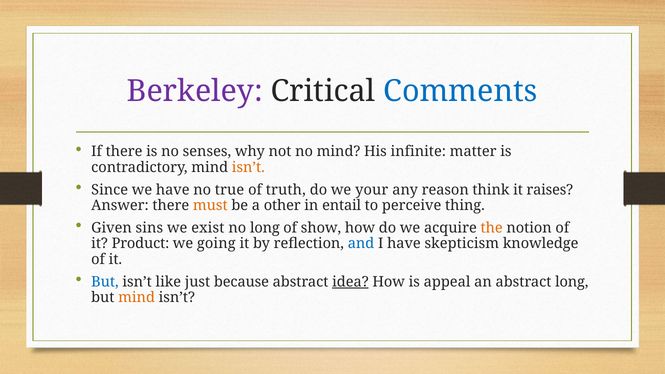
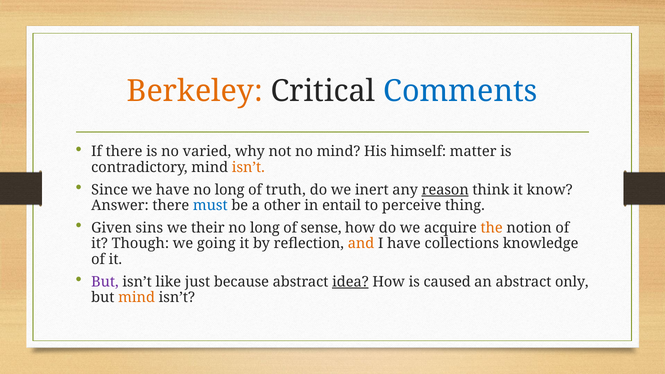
Berkeley colour: purple -> orange (195, 91)
senses: senses -> varied (207, 152)
infinite: infinite -> himself (418, 152)
have no true: true -> long (230, 190)
your: your -> inert (372, 190)
reason underline: none -> present (445, 190)
raises: raises -> know (550, 190)
must colour: orange -> blue (210, 206)
exist: exist -> their (208, 228)
show: show -> sense (321, 228)
Product: Product -> Though (140, 244)
and colour: blue -> orange (361, 244)
skepticism: skepticism -> collections (462, 244)
But colour: blue -> purple (105, 282)
appeal: appeal -> caused (447, 282)
abstract long: long -> only (572, 282)
